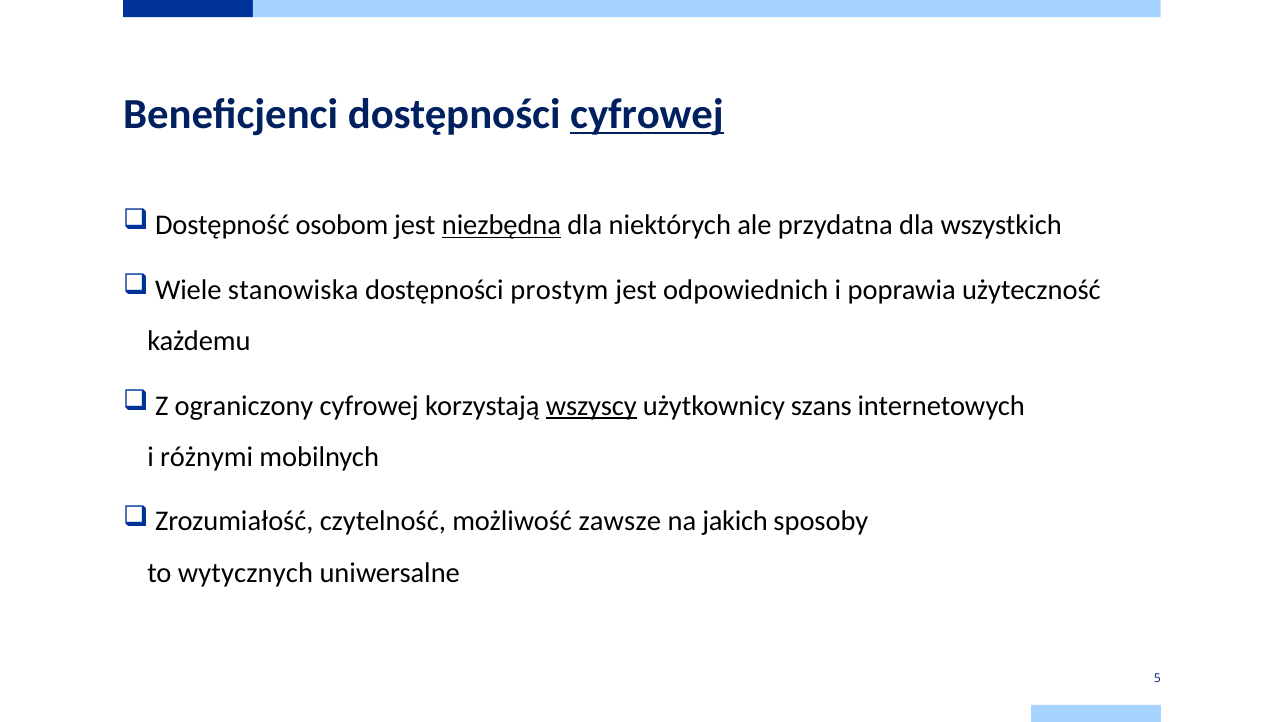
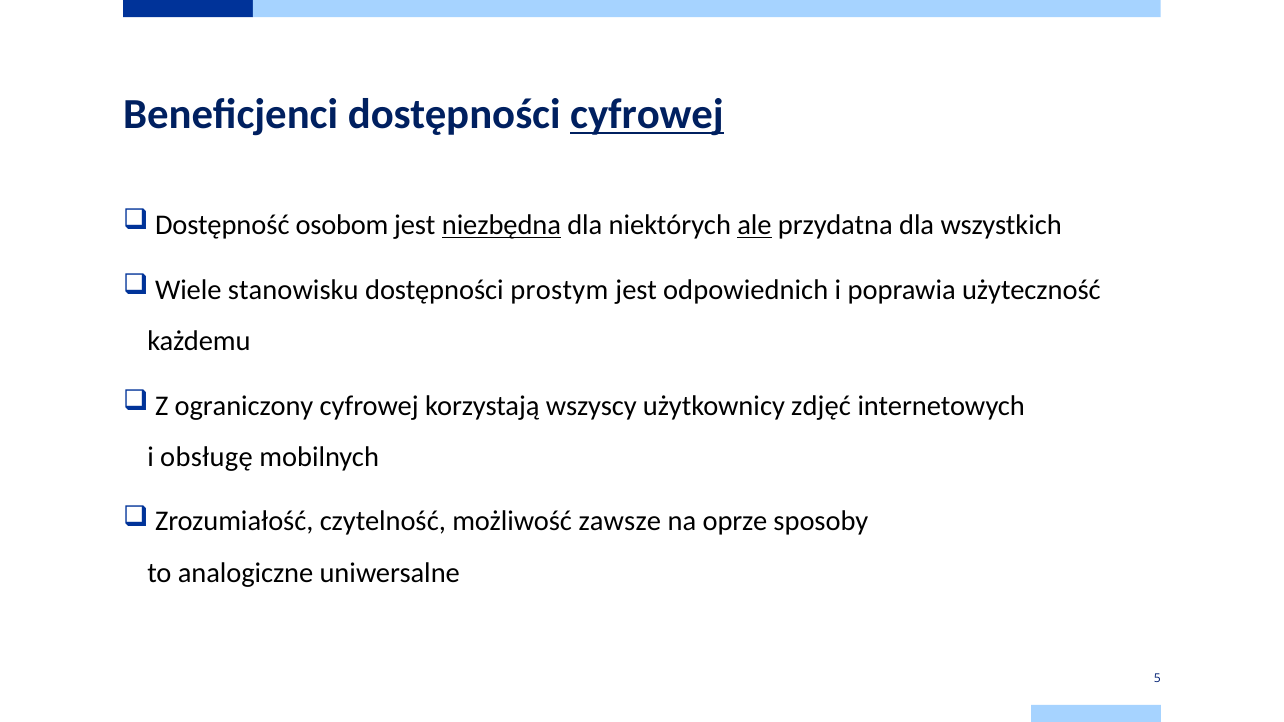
ale underline: none -> present (755, 225)
stanowiska: stanowiska -> stanowisku (293, 290)
wszyscy underline: present -> none (591, 406)
szans: szans -> zdjęć (821, 406)
różnymi: różnymi -> obsługę (206, 457)
jakich: jakich -> oprze (735, 522)
wytycznych: wytycznych -> analogiczne (246, 573)
